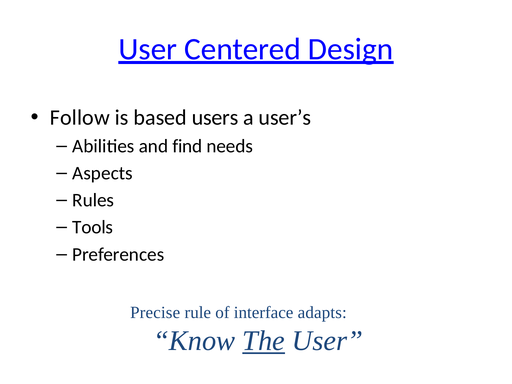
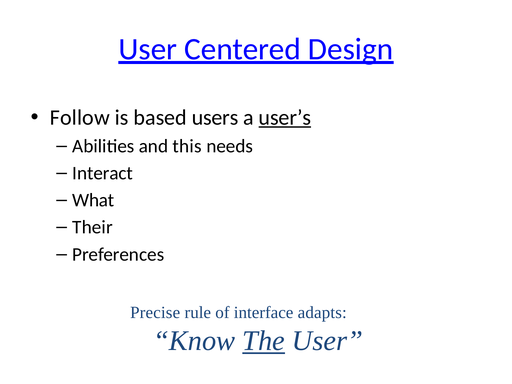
user’s underline: none -> present (285, 118)
find: find -> this (187, 146)
Aspects: Aspects -> Interact (103, 173)
Rules: Rules -> What (93, 200)
Tools: Tools -> Their (93, 227)
